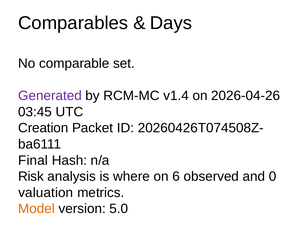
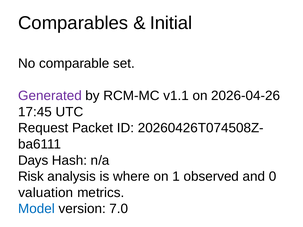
Days: Days -> Initial (171, 23)
v1.4: v1.4 -> v1.1 (176, 96)
03:45: 03:45 -> 17:45 (35, 112)
Creation: Creation -> Request (43, 128)
Final: Final -> Days (33, 161)
6: 6 -> 1 (176, 177)
Model colour: orange -> blue (36, 209)
5.0: 5.0 -> 7.0 (119, 209)
